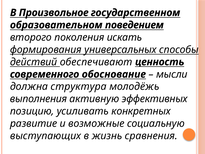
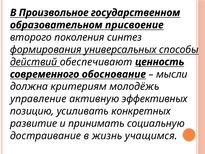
поведением: поведением -> присвоение (134, 25)
искать: искать -> синтез (124, 37)
структура: структура -> критериям (79, 86)
выполнения: выполнения -> управление (38, 99)
возможные: возможные -> принимать (96, 123)
выступающих: выступающих -> достраивание (45, 136)
сравнения: сравнения -> учащимся (151, 136)
